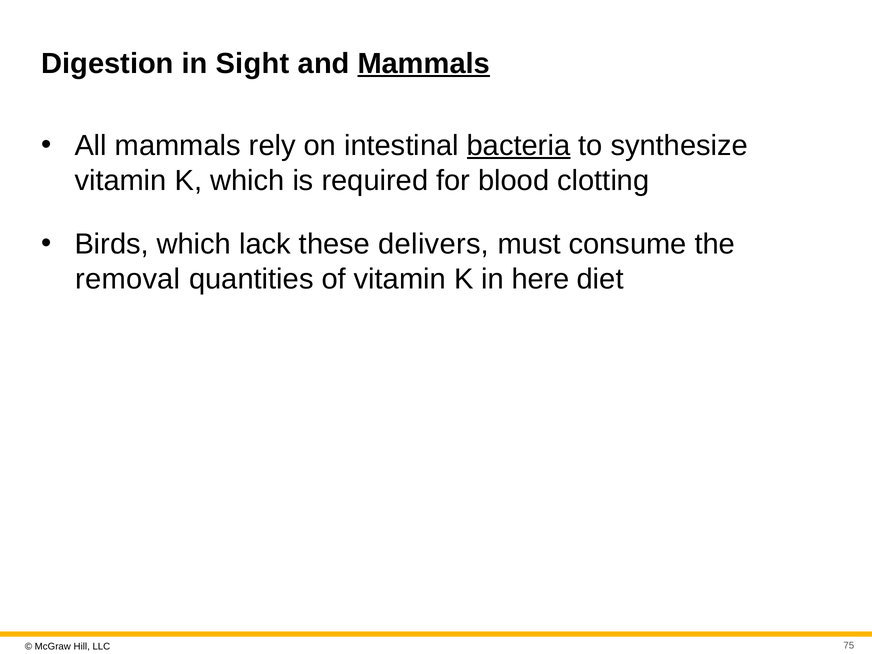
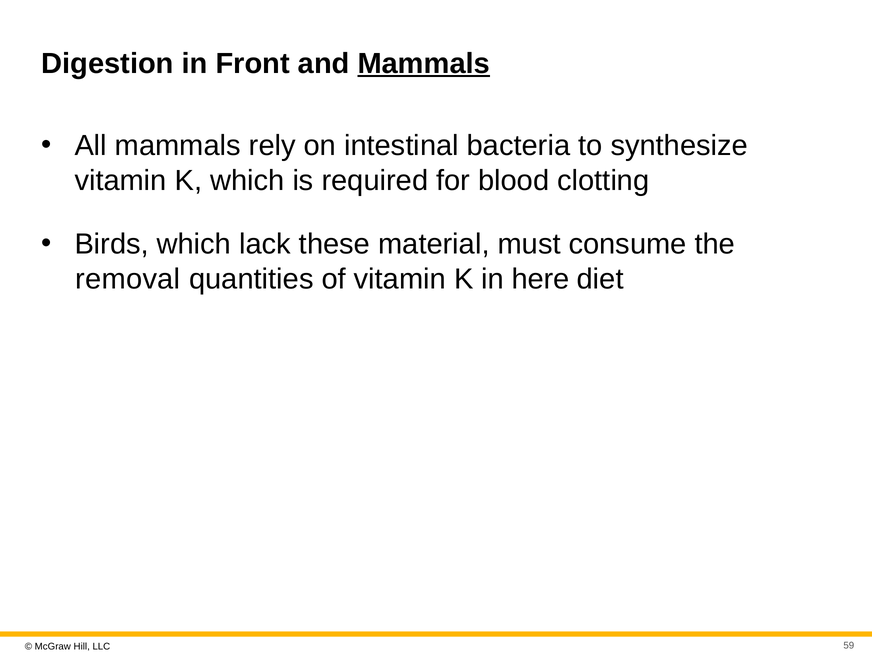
Sight: Sight -> Front (253, 63)
bacteria underline: present -> none (519, 146)
delivers: delivers -> material (434, 244)
75: 75 -> 59 (849, 646)
